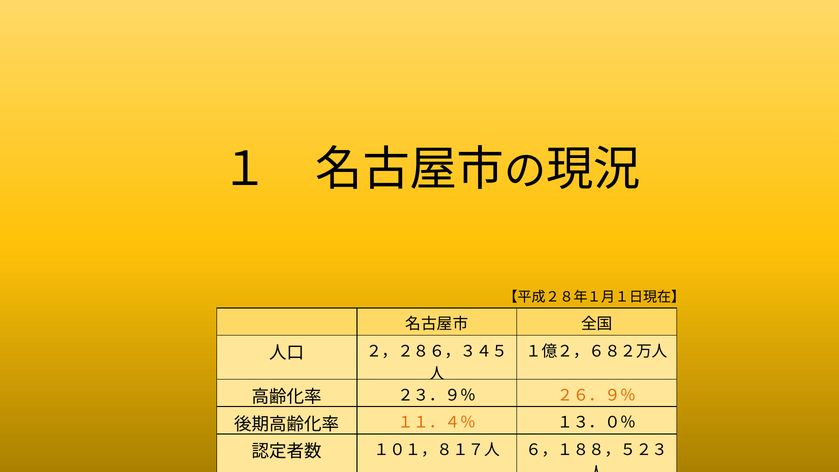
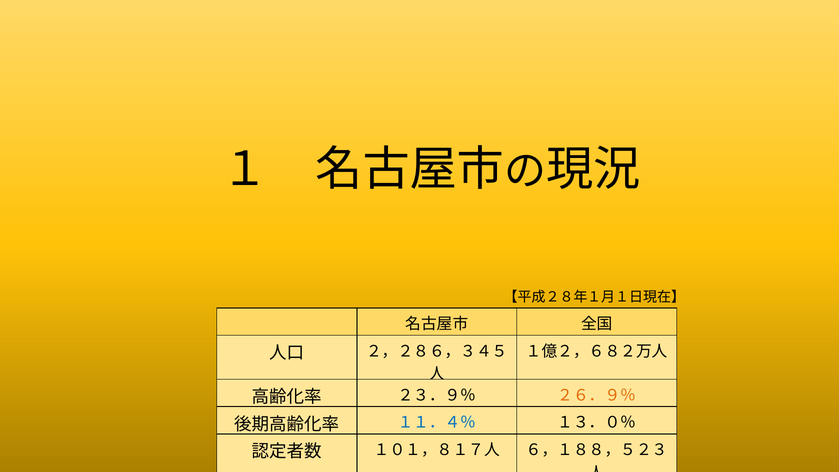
１１．４％ colour: orange -> blue (437, 423)
